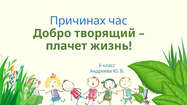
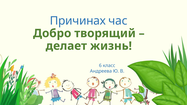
плачет: плачет -> делает (66, 46)
